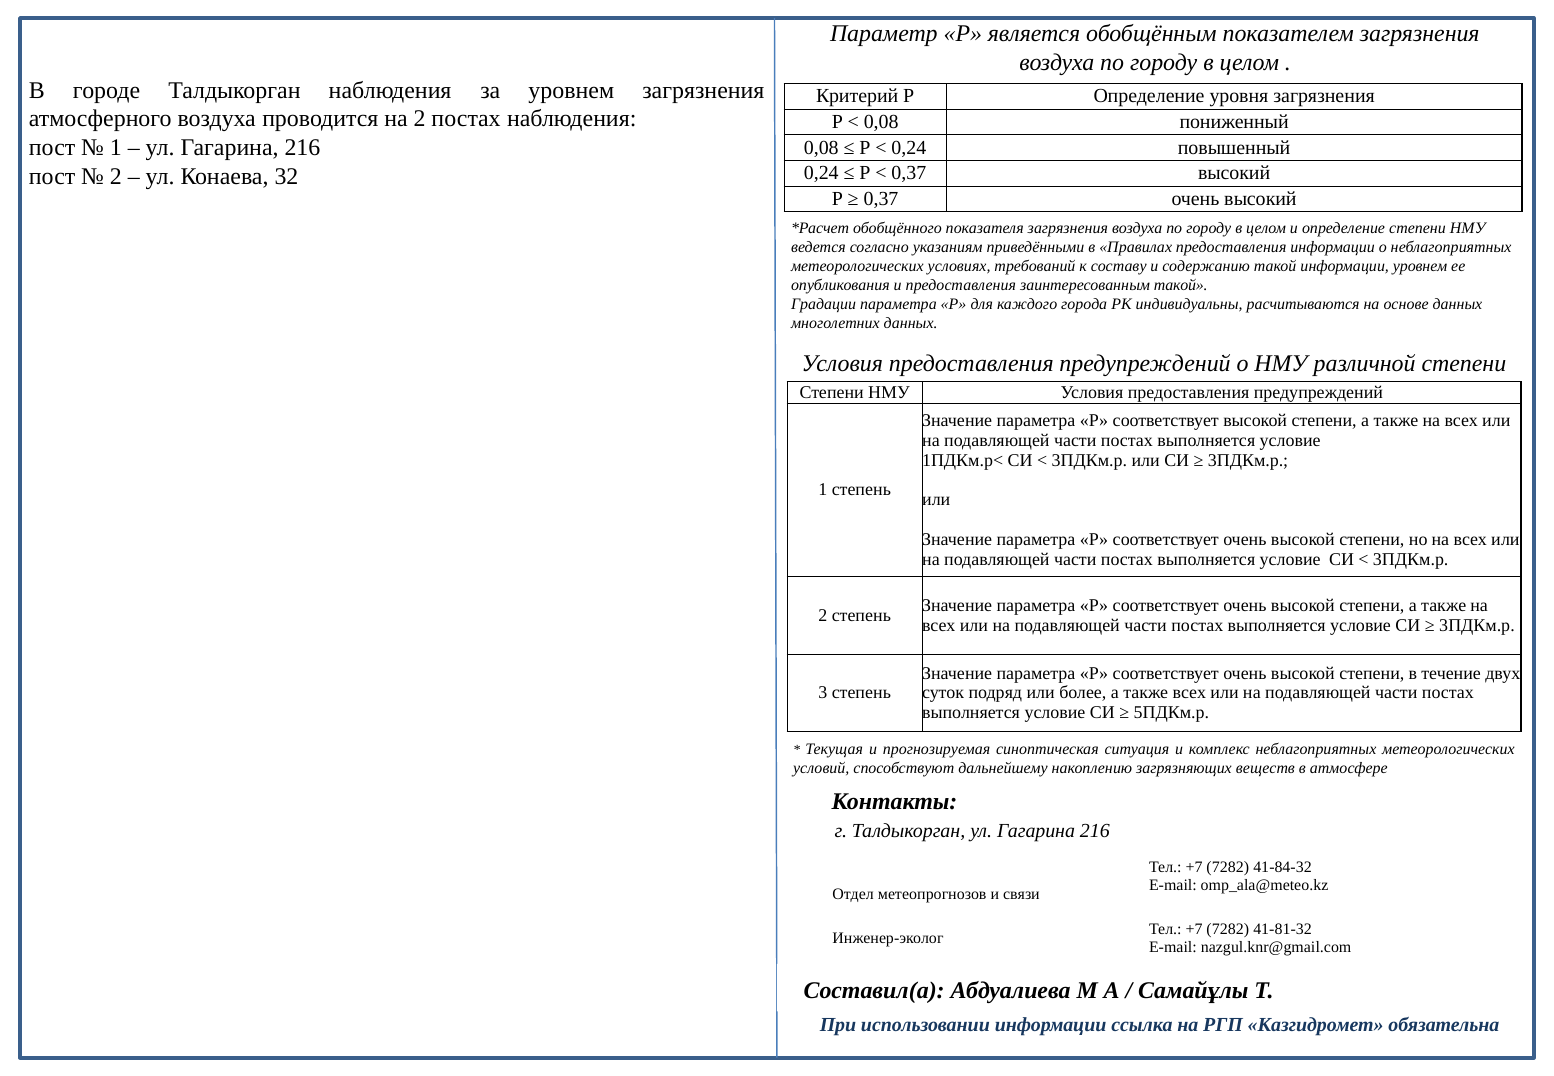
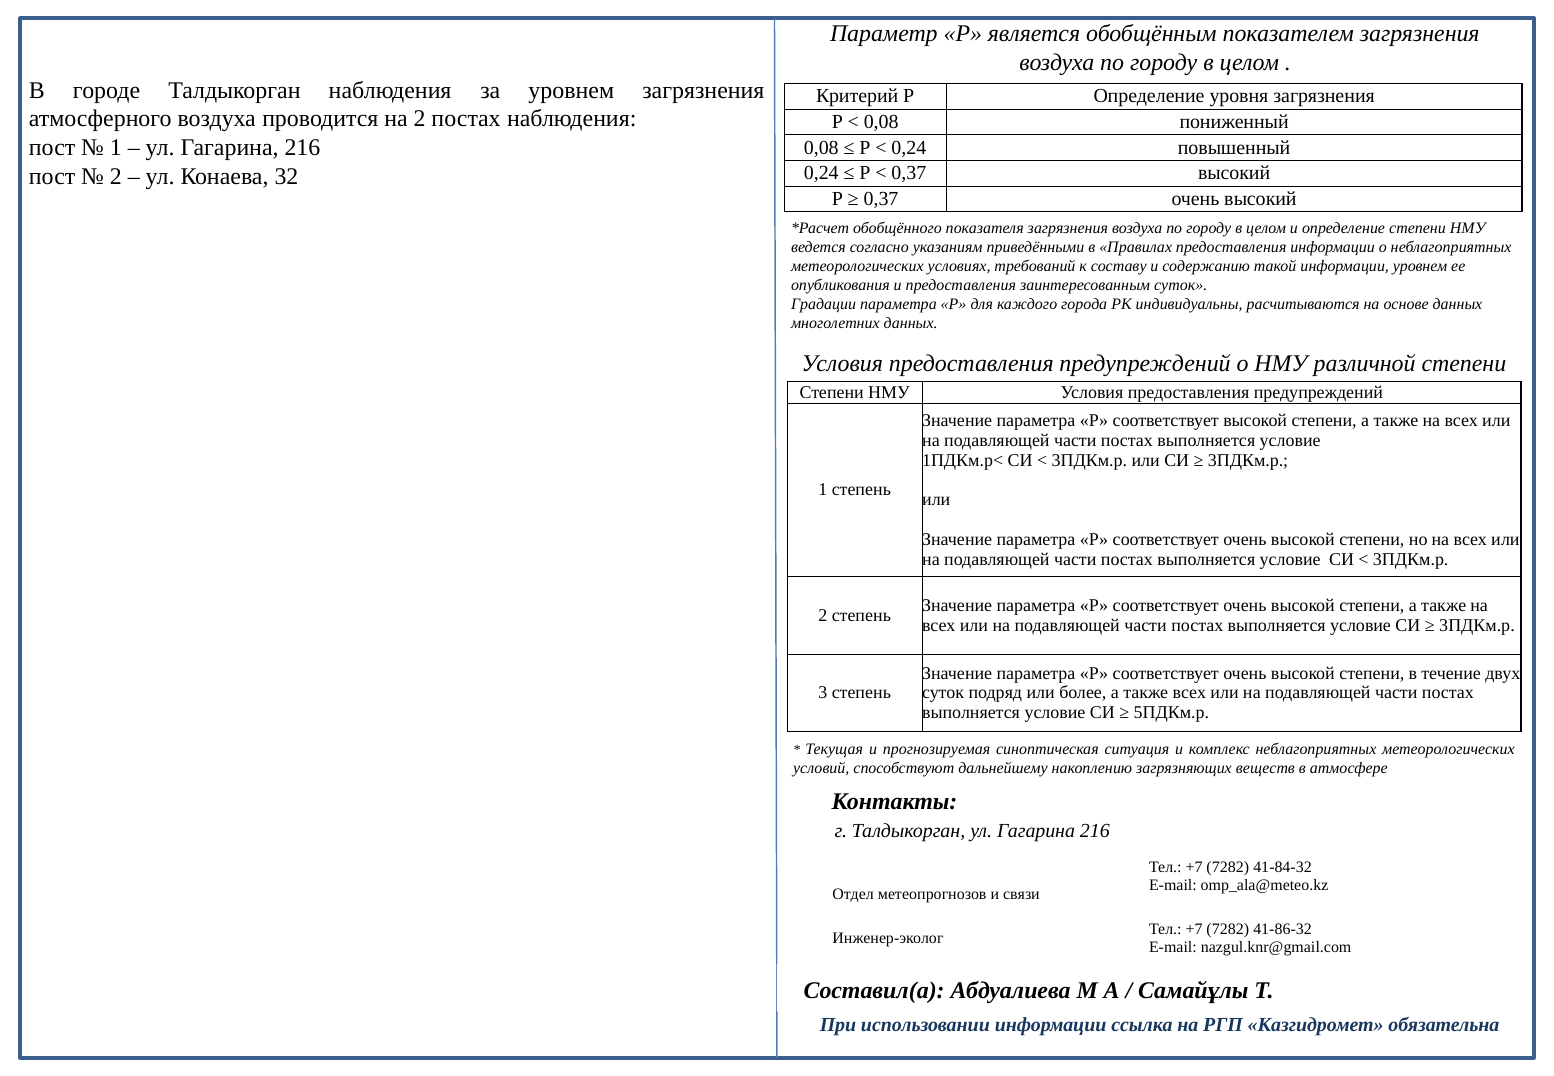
заинтересованным такой: такой -> суток (1181, 285)
41-81-32: 41-81-32 -> 41-86-32 (1283, 929)
